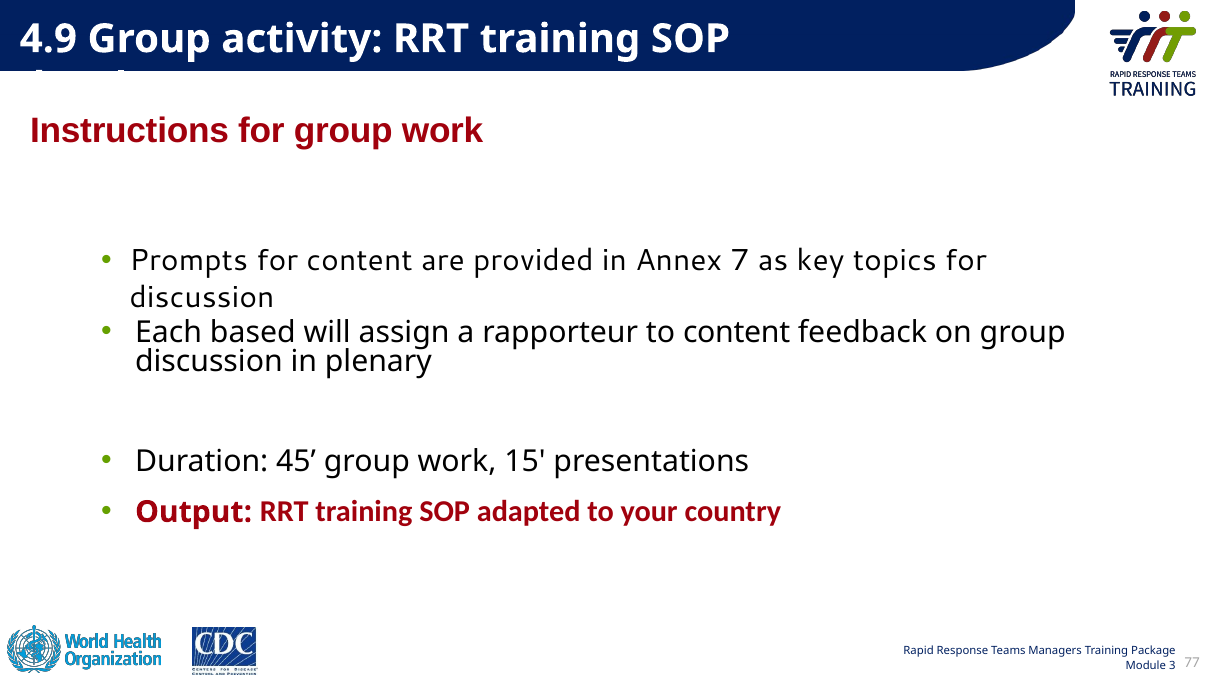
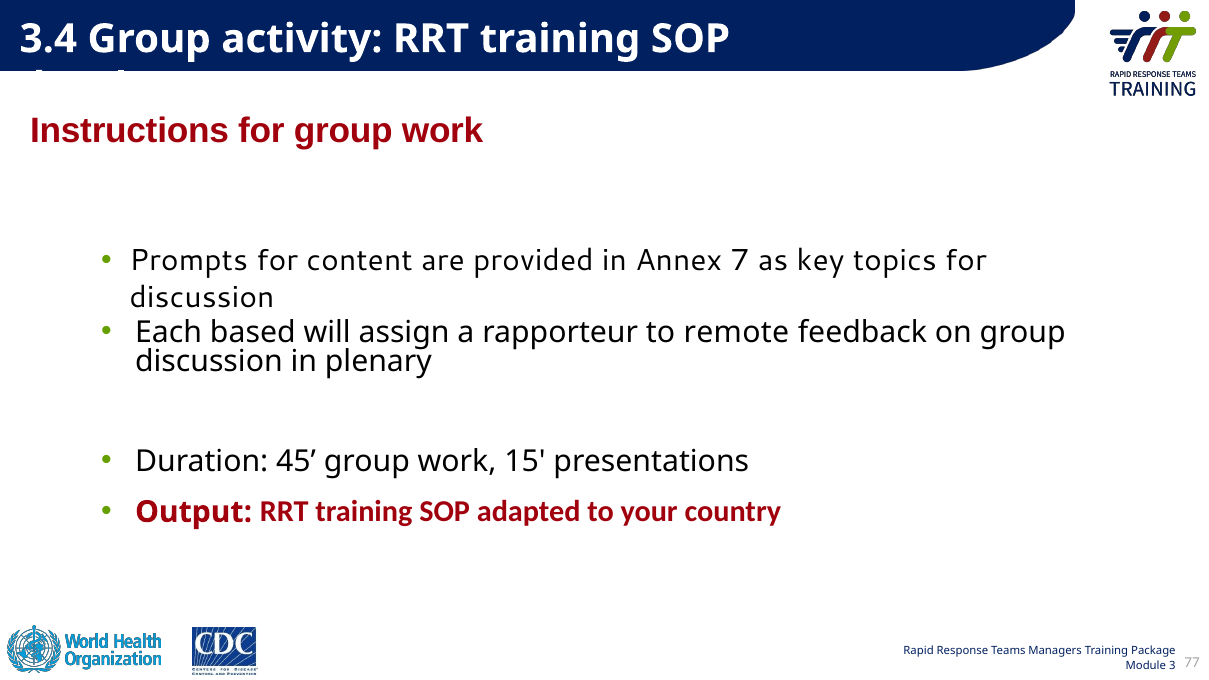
4.9: 4.9 -> 3.4 (48, 39)
to content: content -> remote (736, 333)
